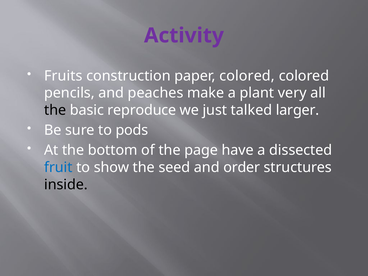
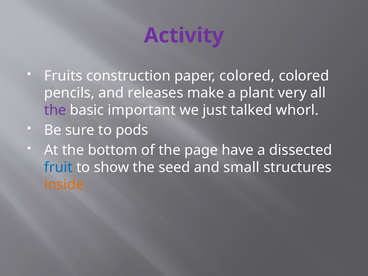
peaches: peaches -> releases (156, 93)
the colour: black -> purple (55, 110)
reproduce: reproduce -> important (142, 110)
larger: larger -> whorl (297, 110)
order: order -> small (242, 167)
inside colour: black -> orange (66, 185)
